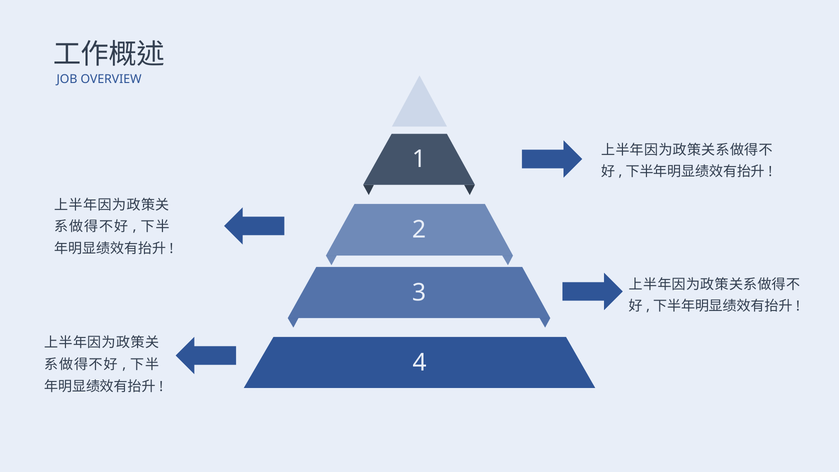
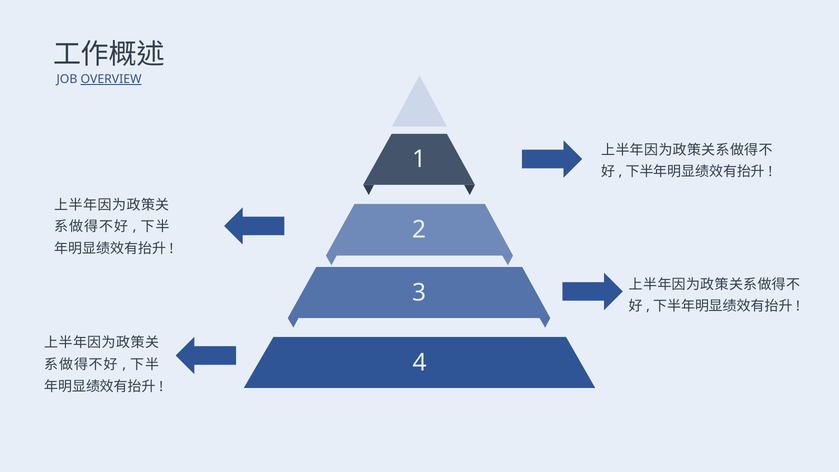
OVERVIEW underline: none -> present (111, 79)
